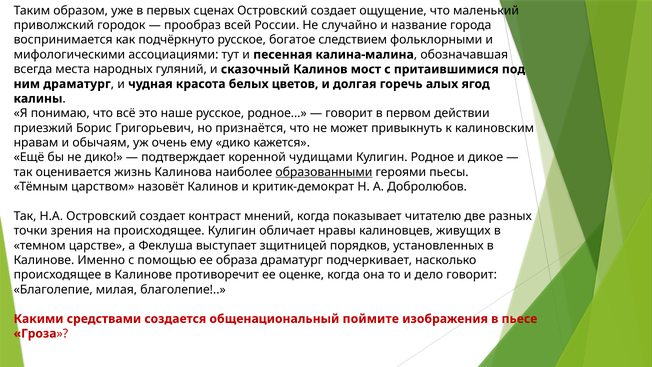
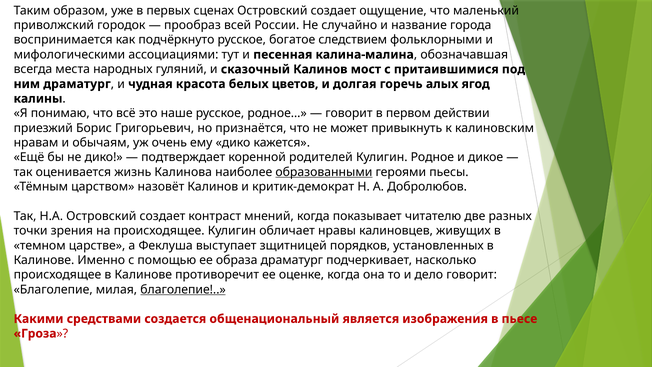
чудищами: чудищами -> родителей (321, 157)
благолепие underline: none -> present (183, 289)
поймите: поймите -> является (371, 319)
